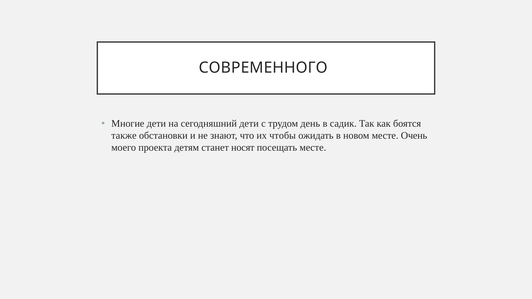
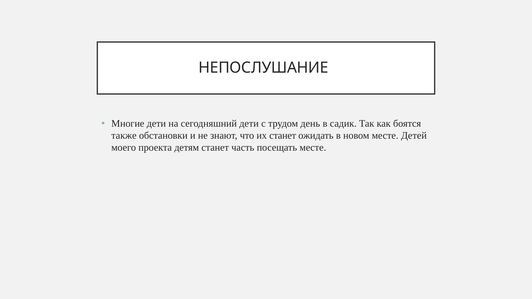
СОВРЕМЕННОГО: СОВРЕМЕННОГО -> НЕПОСЛУШАНИЕ (263, 68)
их чтобы: чтобы -> станет (283, 136)
Очень: Очень -> Детей (414, 136)
носят: носят -> часть (243, 148)
